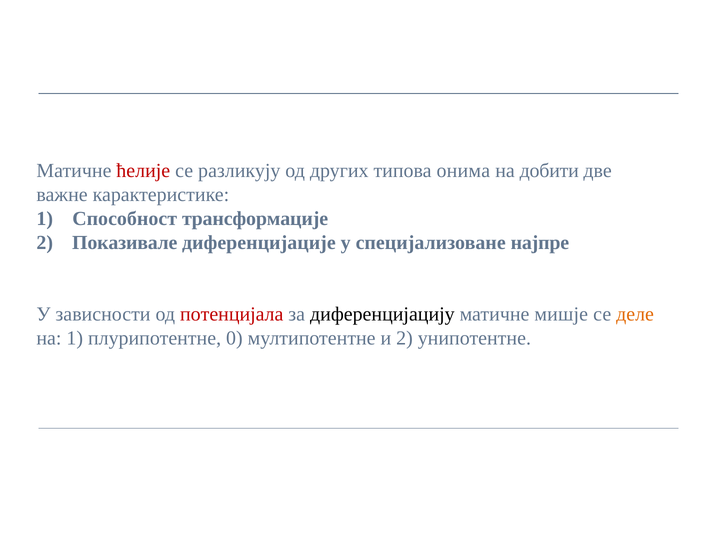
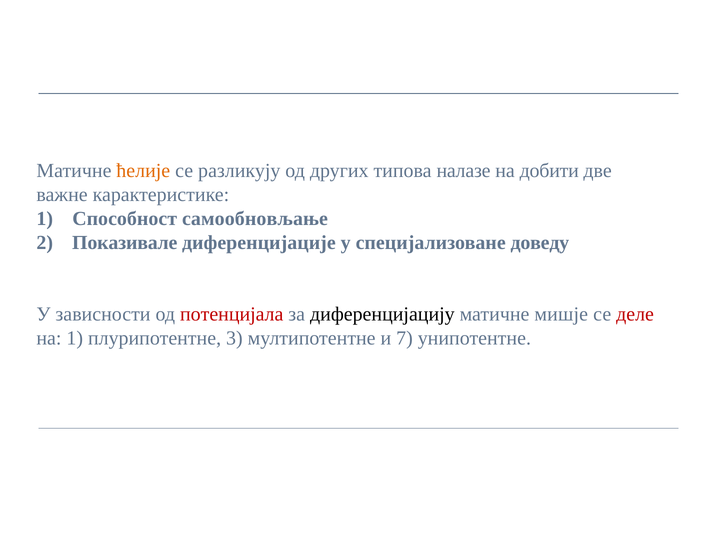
ћелије colour: red -> orange (143, 171)
онима: онима -> налазе (464, 171)
трансформације: трансформације -> самообновљање (255, 218)
најпре: најпре -> доведу (540, 242)
деле colour: orange -> red (635, 314)
0: 0 -> 3 (234, 338)
и 2: 2 -> 7 (405, 338)
